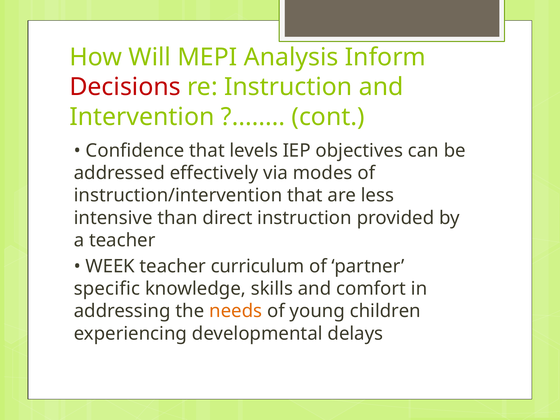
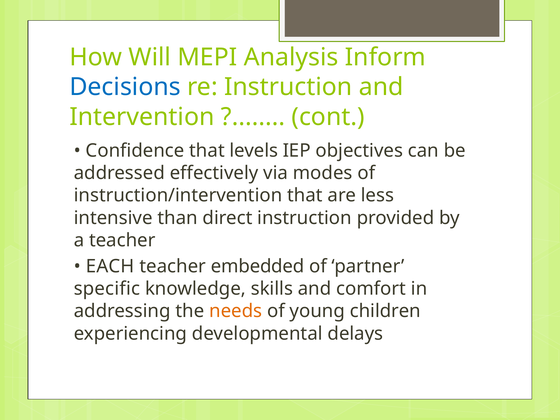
Decisions colour: red -> blue (125, 87)
WEEK: WEEK -> EACH (110, 266)
curriculum: curriculum -> embedded (258, 266)
